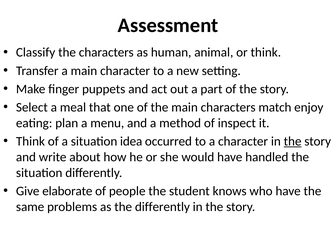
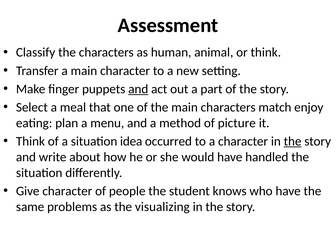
and underline: none -> present (138, 89)
inspect: inspect -> picture (237, 123)
Give elaborate: elaborate -> character (67, 191)
the differently: differently -> visualizing (162, 207)
